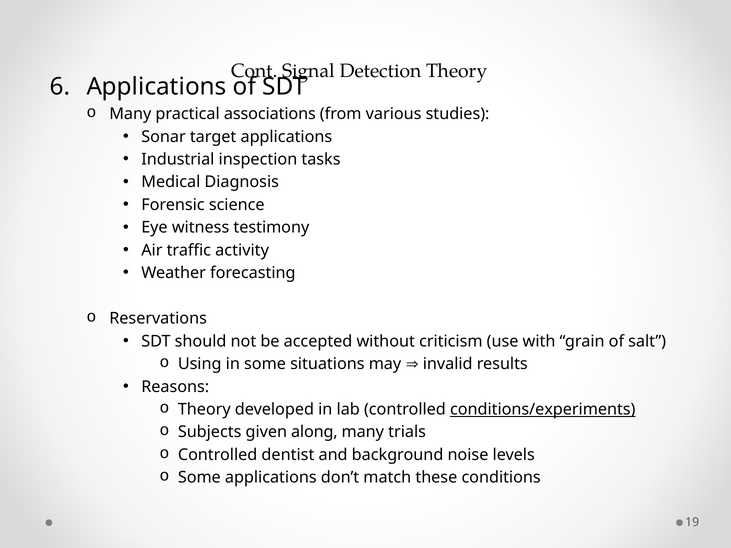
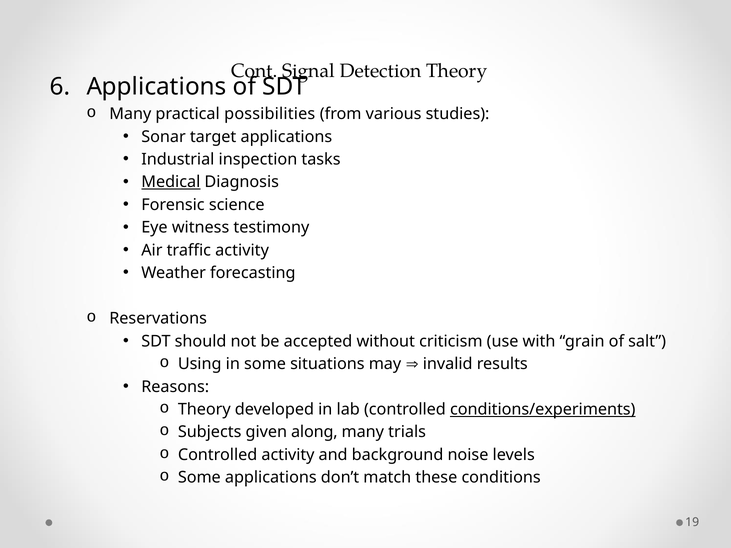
associations: associations -> possibilities (270, 114)
Medical underline: none -> present (171, 182)
Controlled dentist: dentist -> activity (288, 455)
